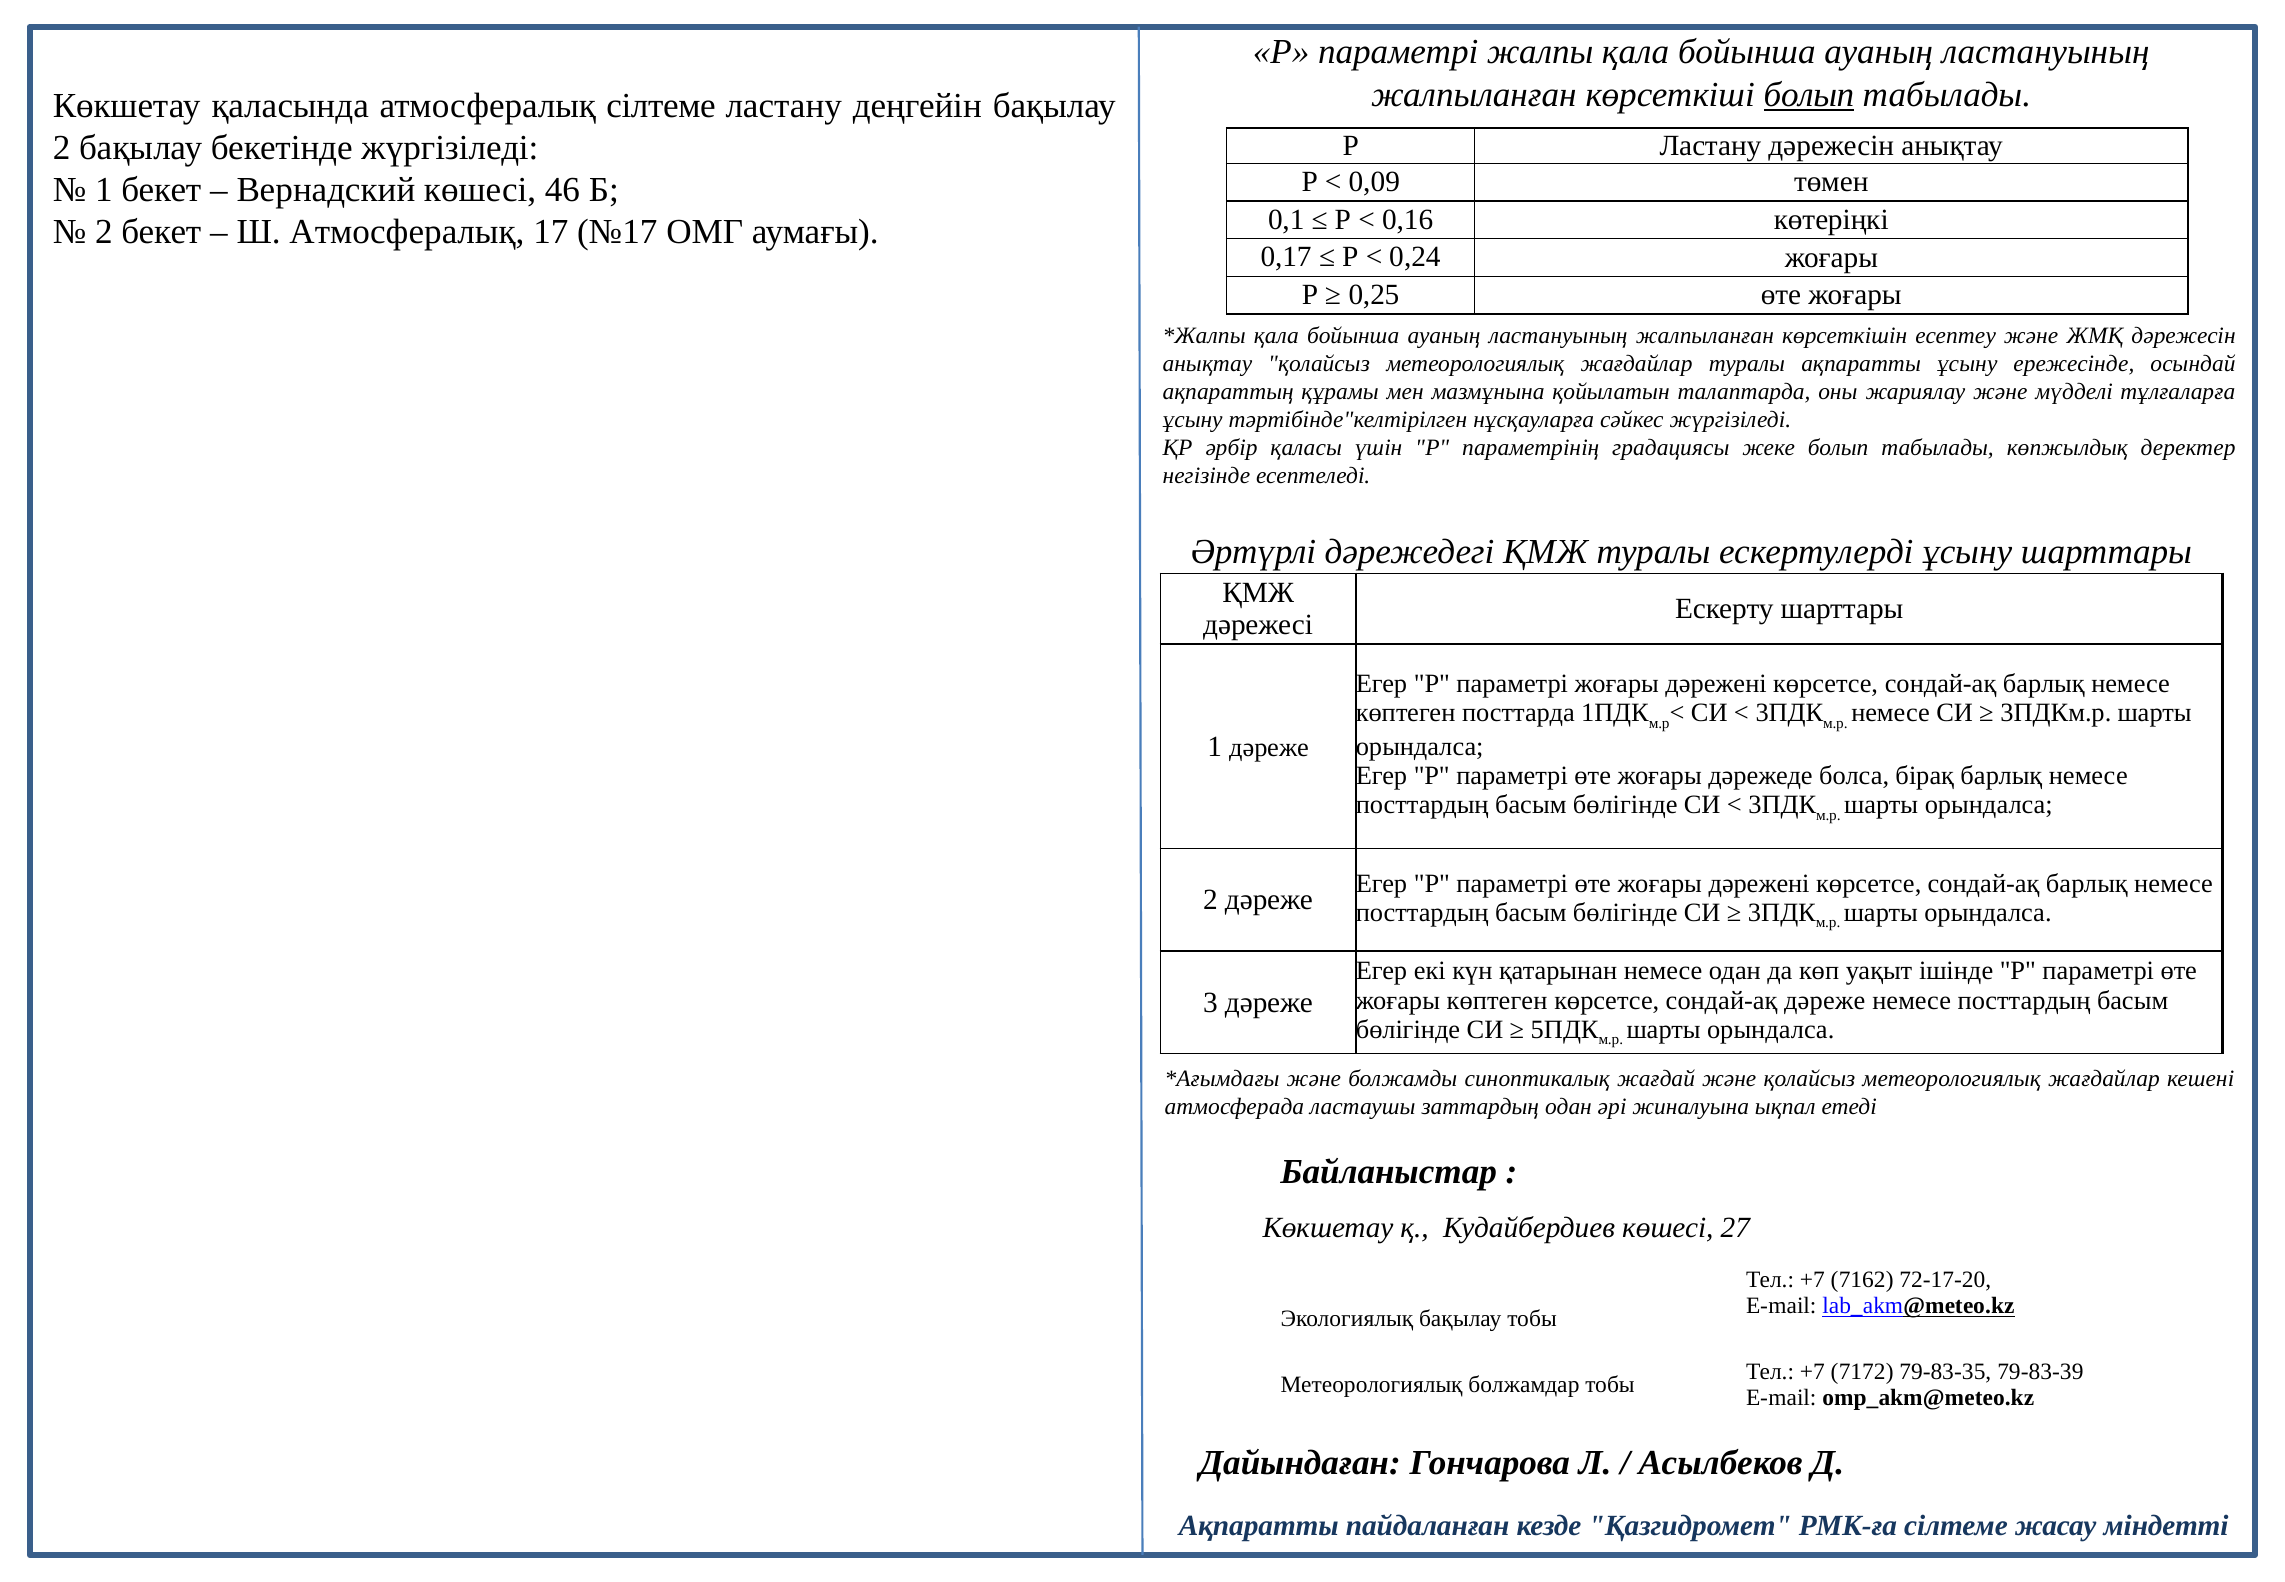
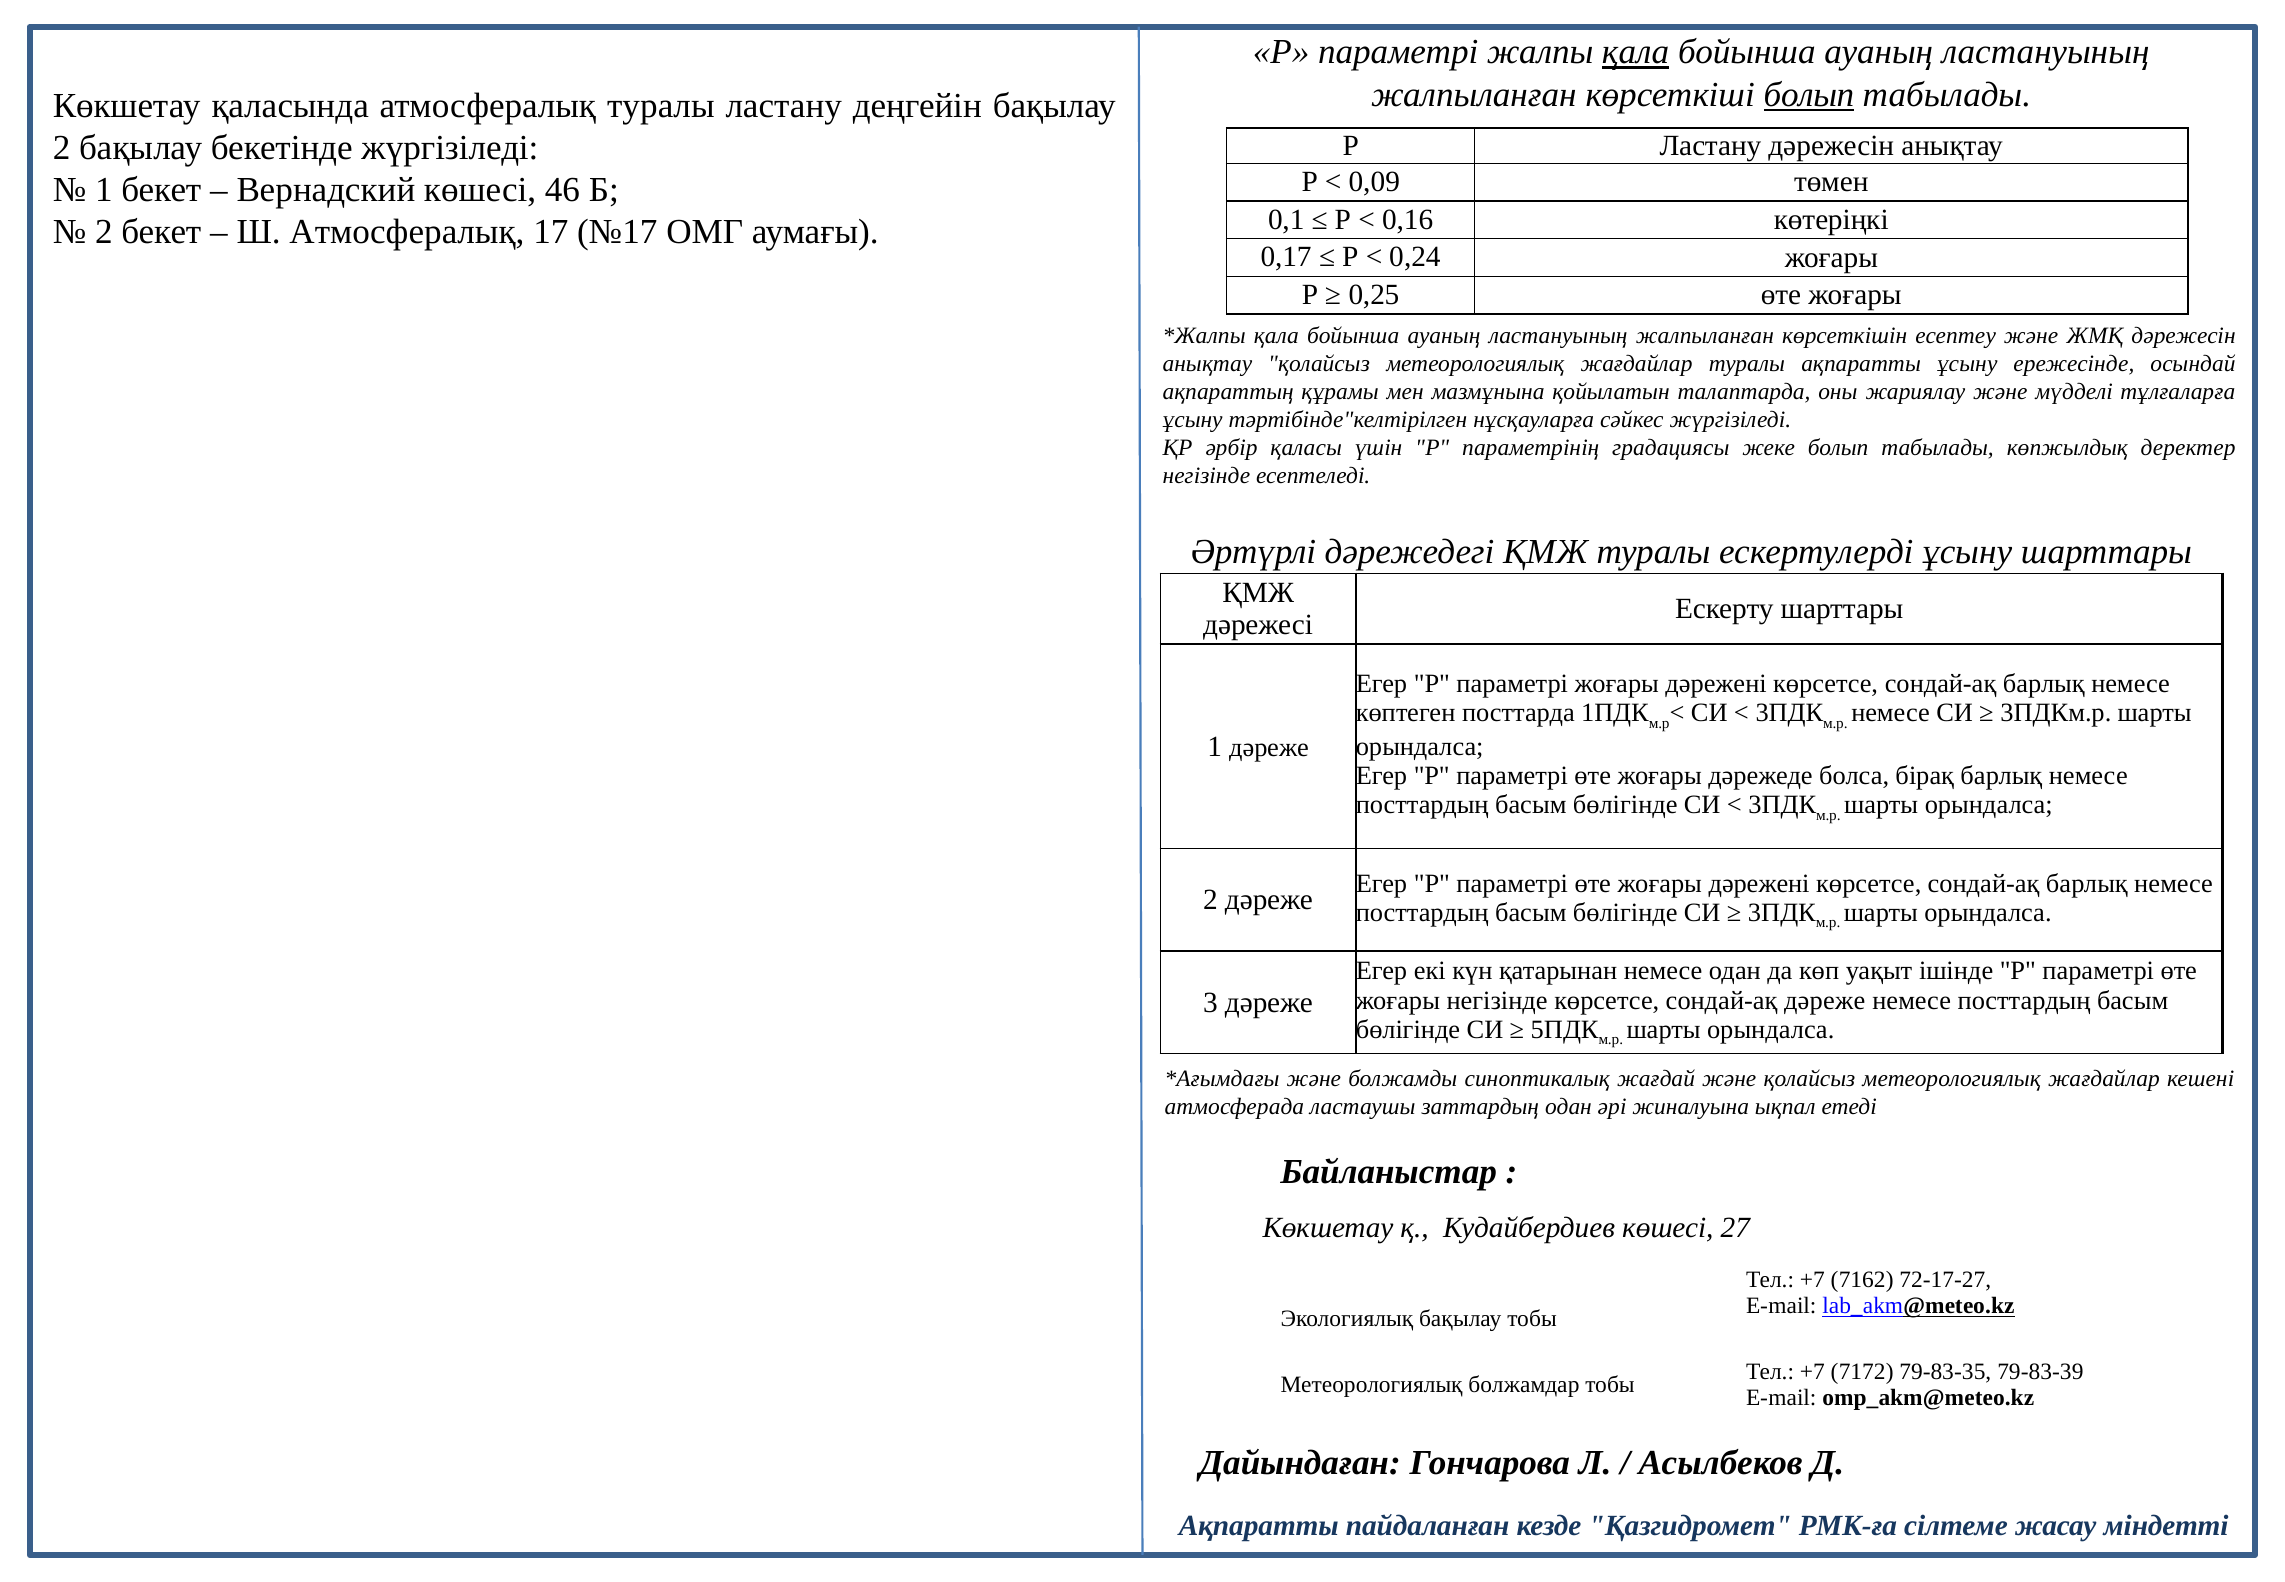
қала underline: none -> present (1636, 52)
атмосфералық сілтеме: сілтеме -> туралы (661, 106)
жоғары көптеген: көптеген -> негізінде (1497, 1000)
72-17-20: 72-17-20 -> 72-17-27 (1945, 1280)
